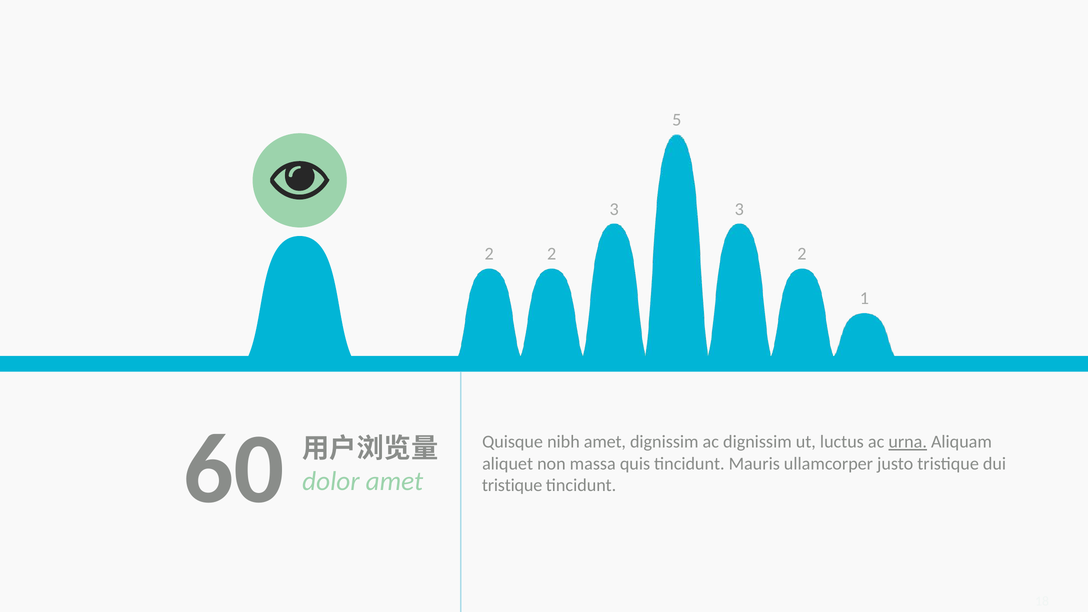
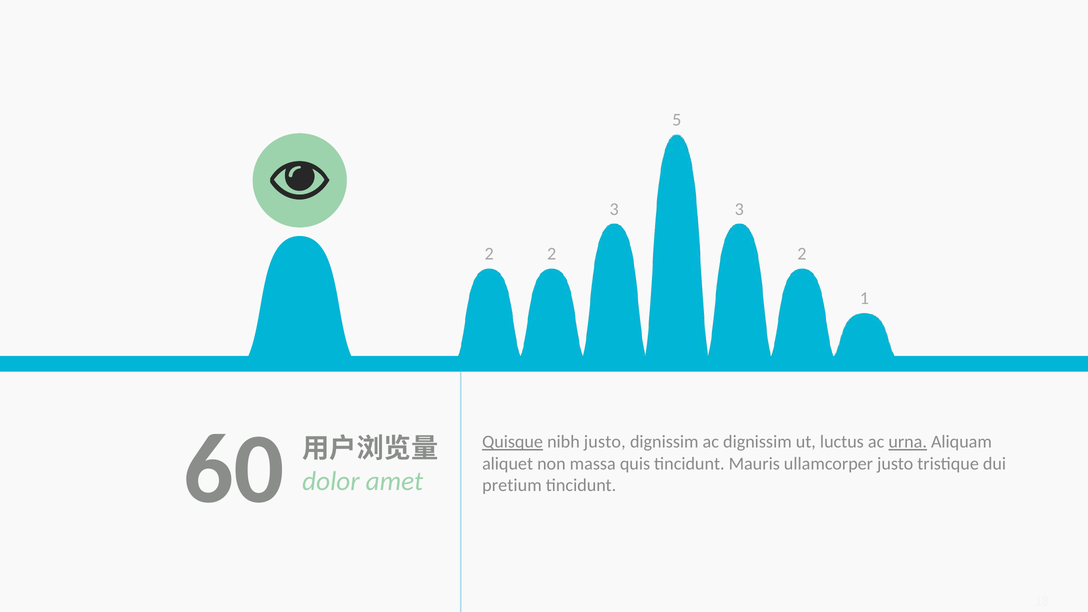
Quisque underline: none -> present (513, 442)
nibh amet: amet -> justo (605, 442)
tristique: tristique -> pretium (512, 486)
